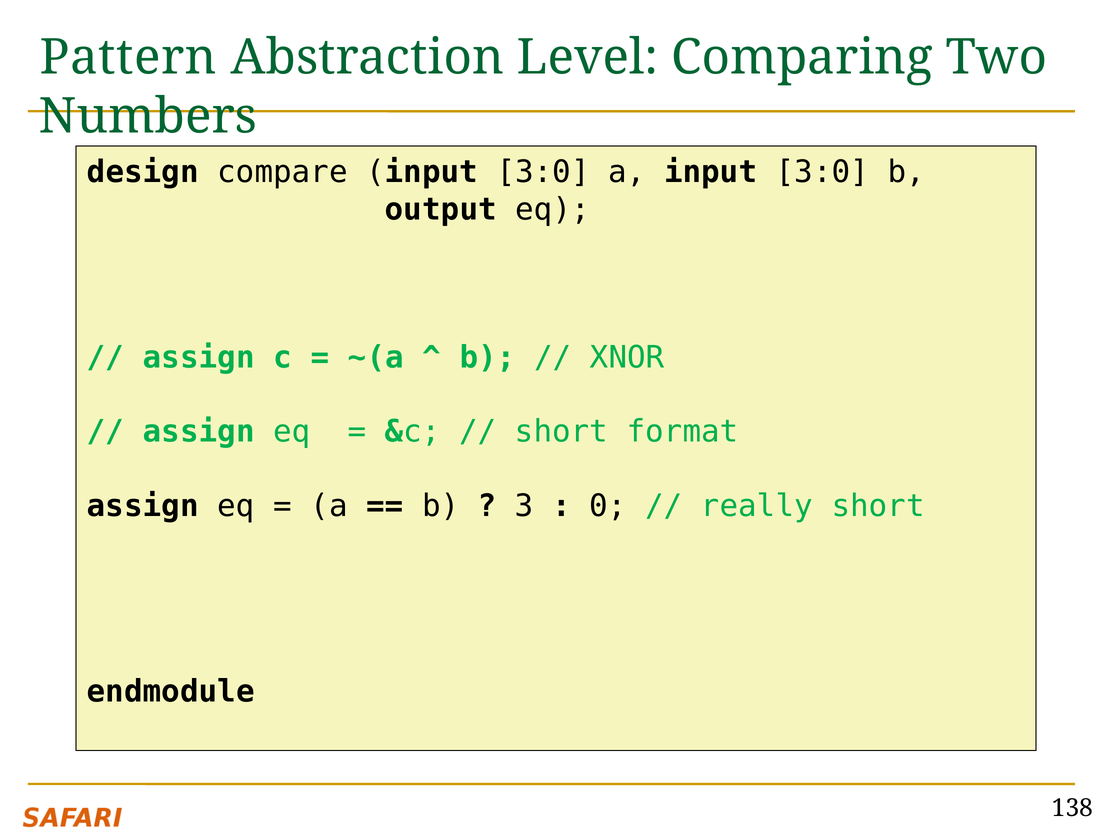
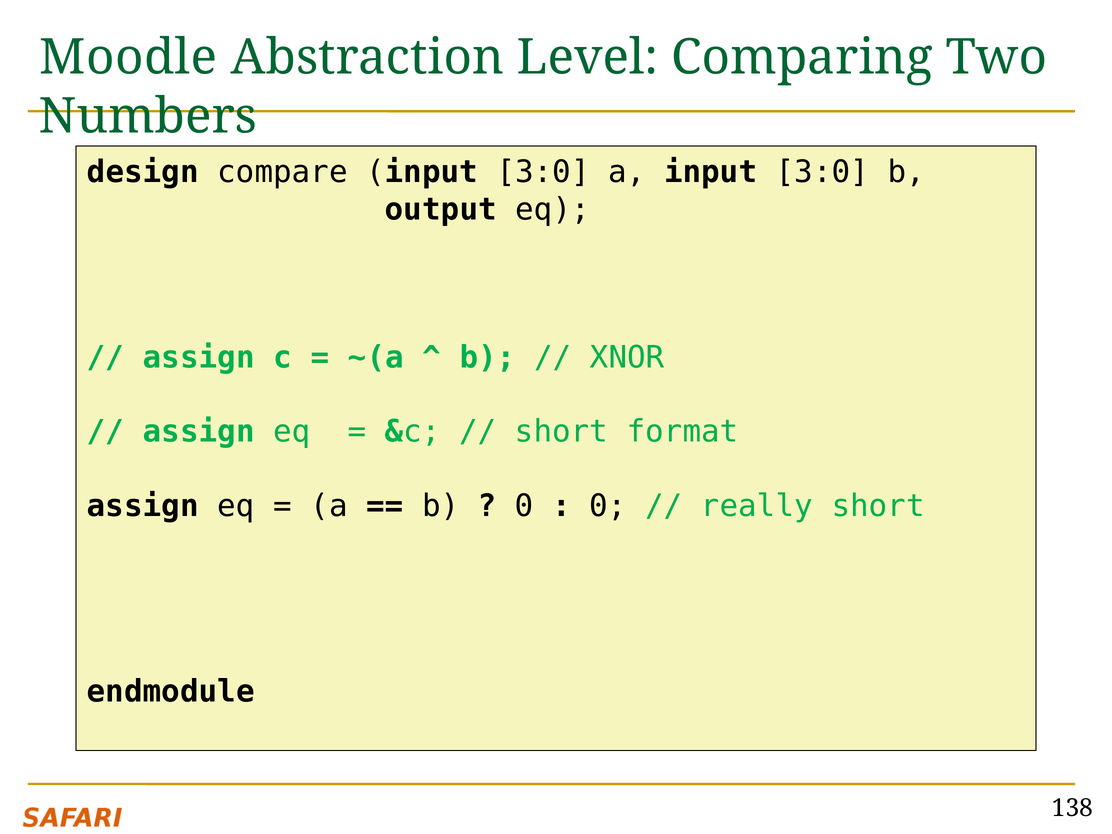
Pattern: Pattern -> Moodle (128, 57)
3: 3 -> 0 (524, 506)
